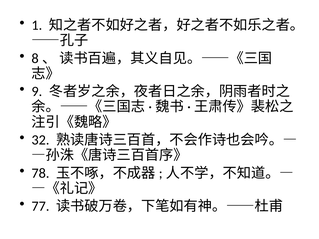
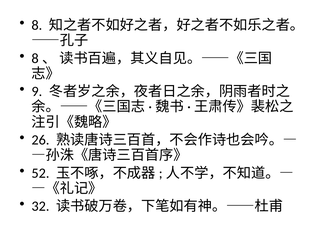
1: 1 -> 8 (37, 25)
32: 32 -> 26 (40, 140)
78: 78 -> 52 (40, 173)
77: 77 -> 32 (40, 207)
